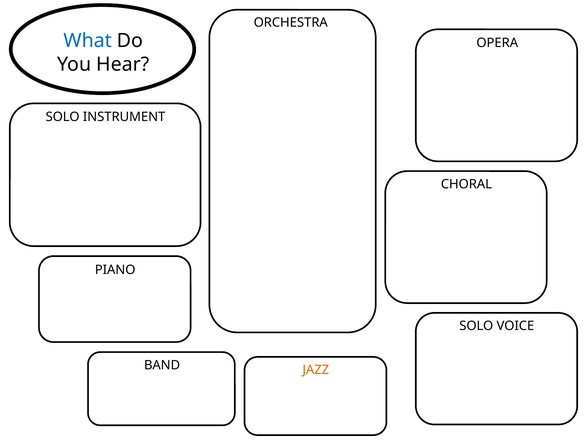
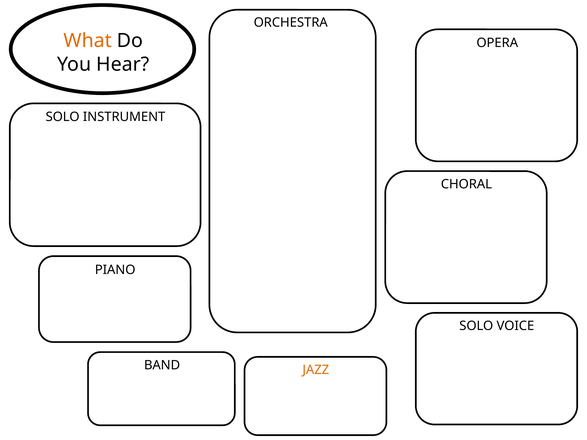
What colour: blue -> orange (88, 41)
